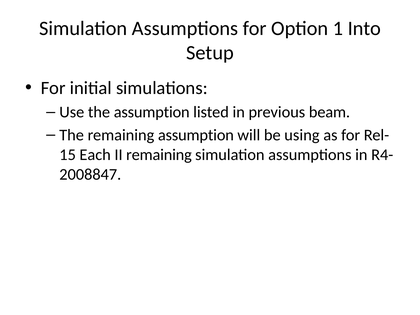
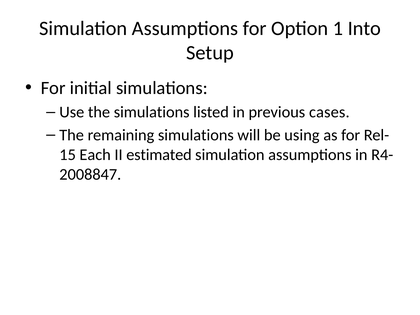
the assumption: assumption -> simulations (152, 112)
beam: beam -> cases (329, 112)
remaining assumption: assumption -> simulations (196, 135)
II remaining: remaining -> estimated (159, 155)
